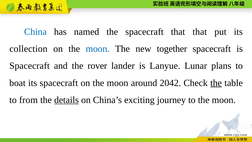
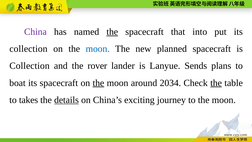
China colour: blue -> purple (35, 32)
the underline: none -> present (112, 32)
that that: that -> into (200, 32)
together: together -> planned (172, 49)
Spacecraft: Spacecraft -> Collection (30, 66)
Lunar: Lunar -> Sends (196, 66)
the underline: none -> present (98, 83)
2042: 2042 -> 2034 (170, 83)
from: from -> takes (29, 100)
